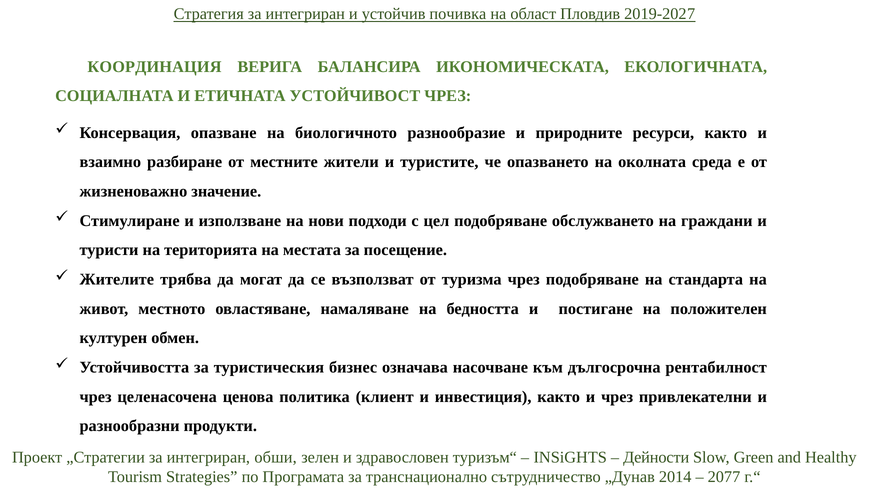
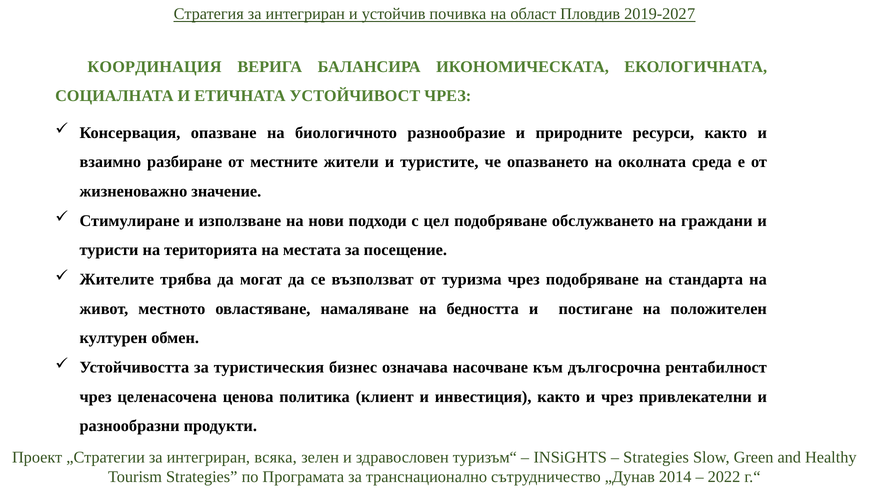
обши: обши -> всяка (276, 457)
Дейности: Дейности -> Strategies (656, 457)
2077: 2077 -> 2022 (724, 477)
